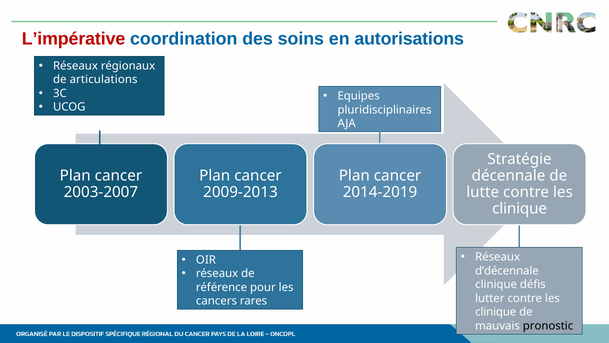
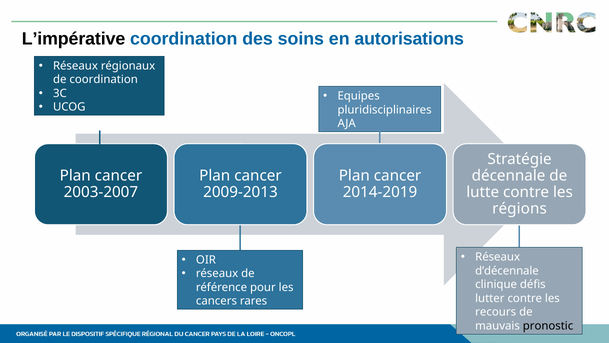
L’impérative colour: red -> black (74, 39)
de articulations: articulations -> coordination (104, 80)
clinique: clinique -> régions (519, 209)
clinique: clinique -> recours (496, 312)
